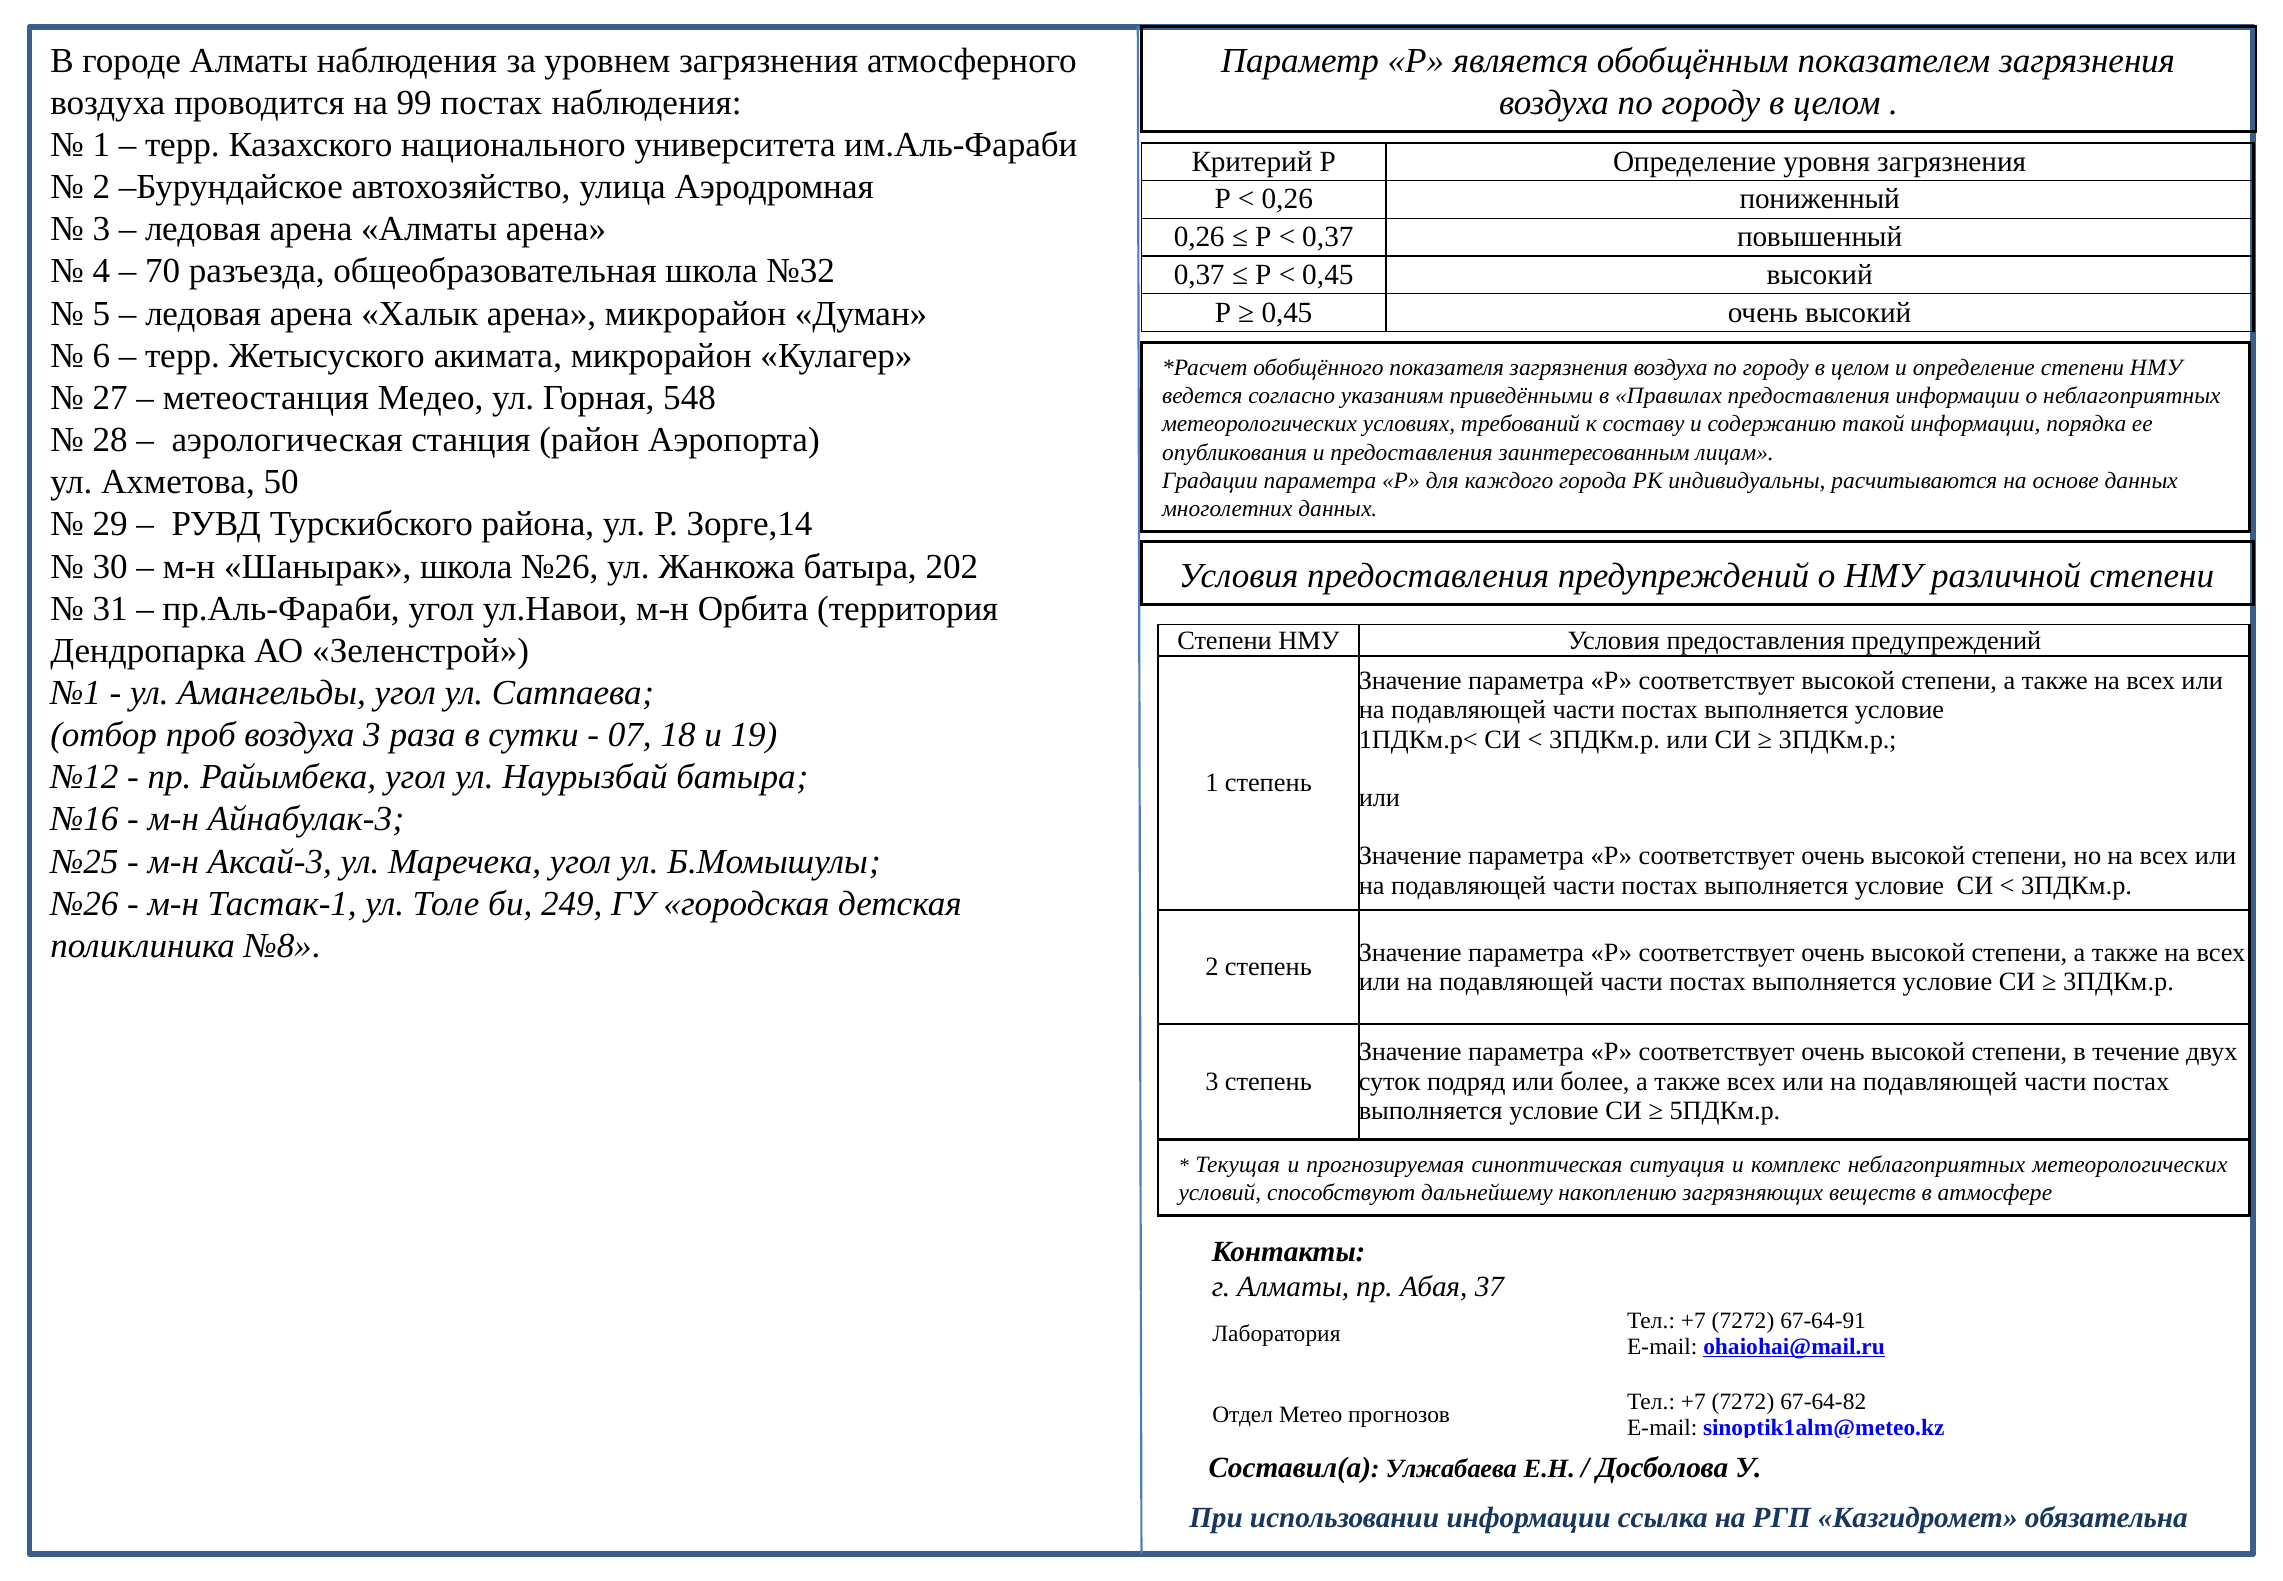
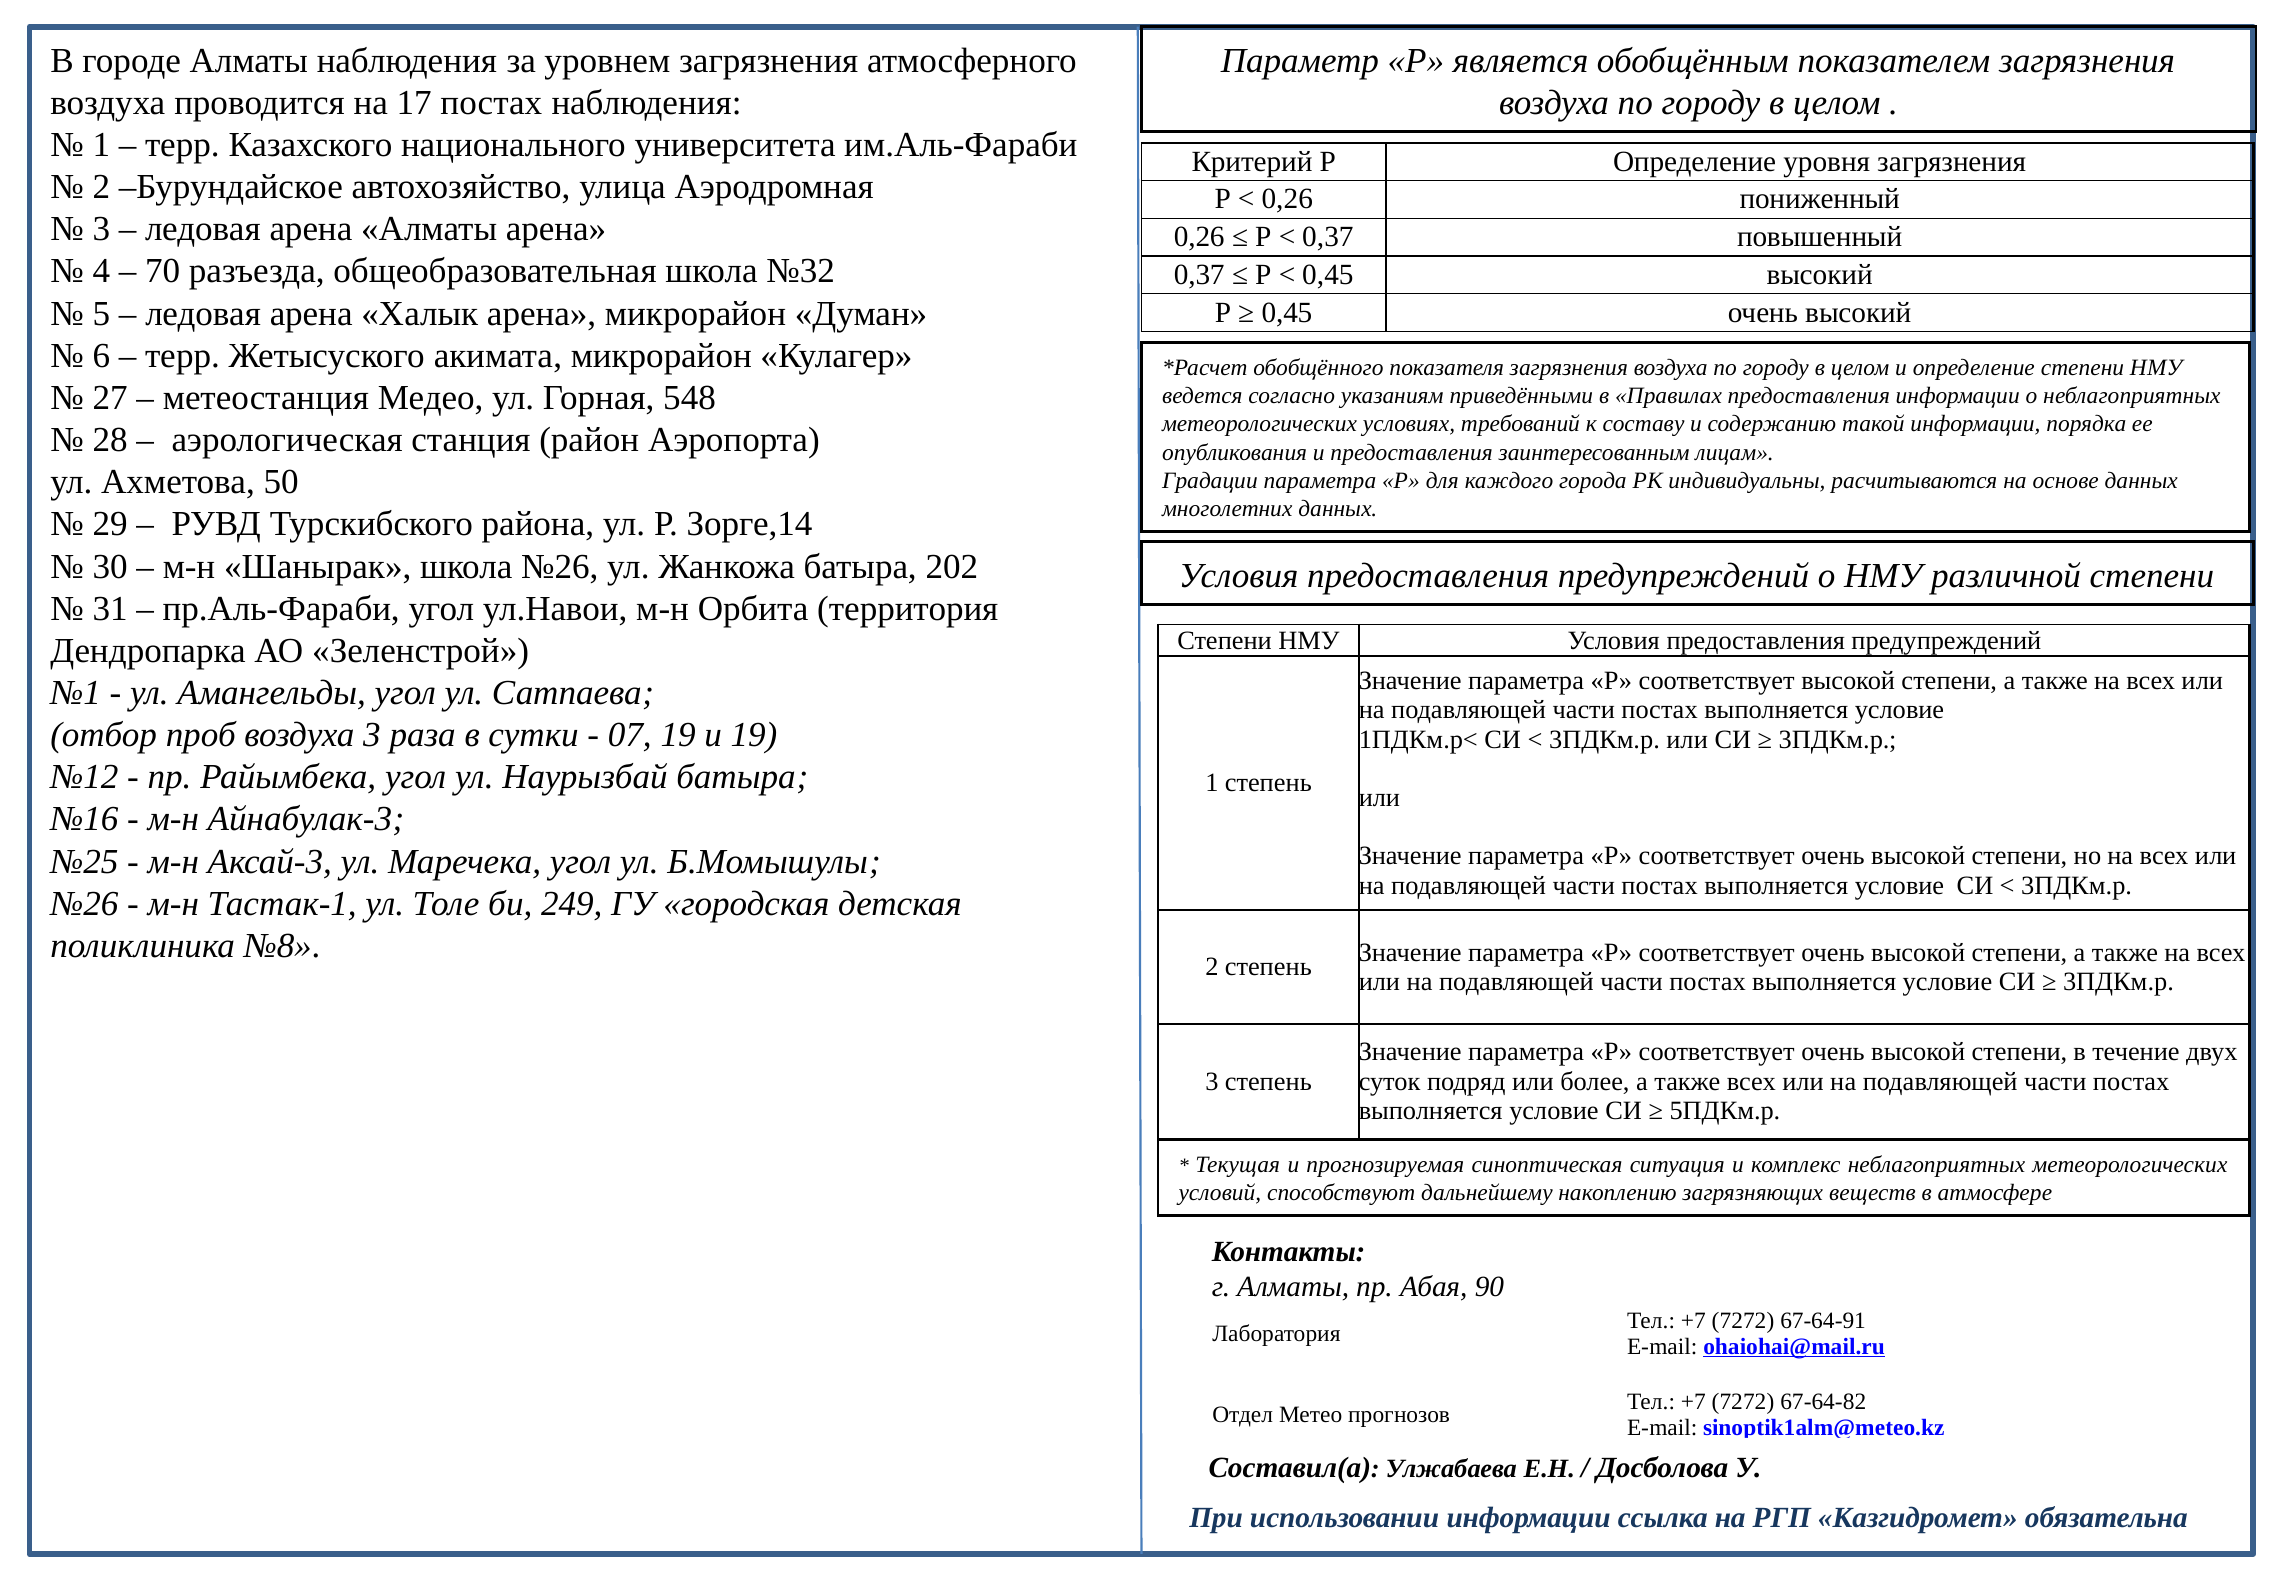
99: 99 -> 17 (414, 103)
07 18: 18 -> 19 (678, 735)
37: 37 -> 90 (1489, 1287)
